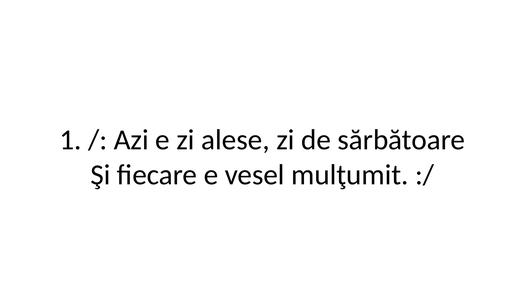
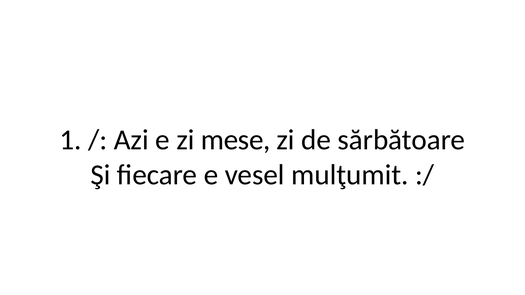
alese: alese -> mese (236, 140)
